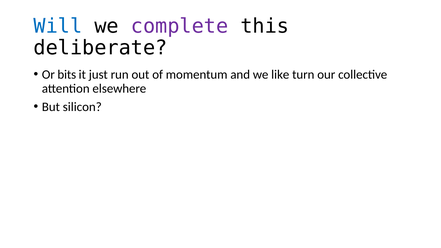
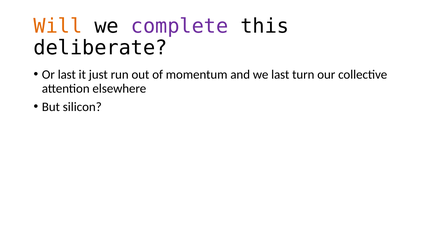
Will colour: blue -> orange (58, 26)
Or bits: bits -> last (67, 75)
we like: like -> last (280, 75)
